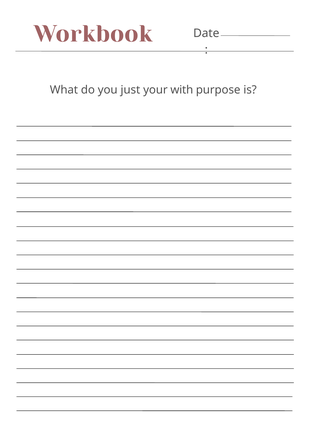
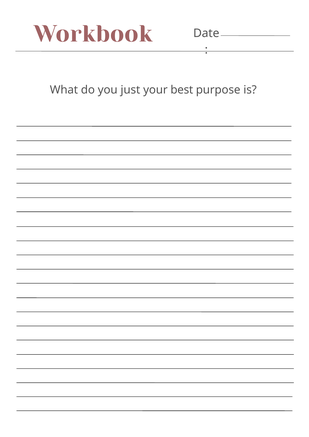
with: with -> best (182, 90)
